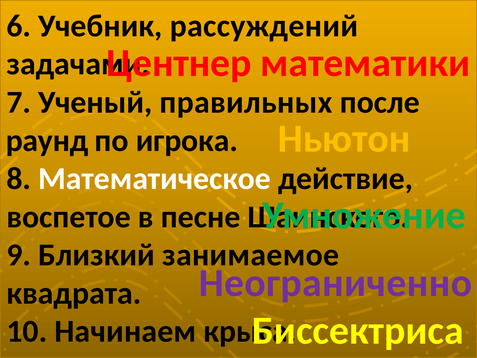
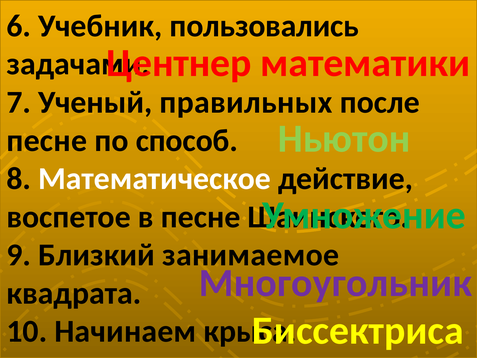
рассуждений: рассуждений -> пользовались (264, 26)
Ньютон colour: yellow -> light green (344, 139)
раунд: раунд -> песне (47, 140)
игрока: игрока -> способ (187, 140)
Неограниченно: Неограниченно -> Многоугольник (335, 283)
